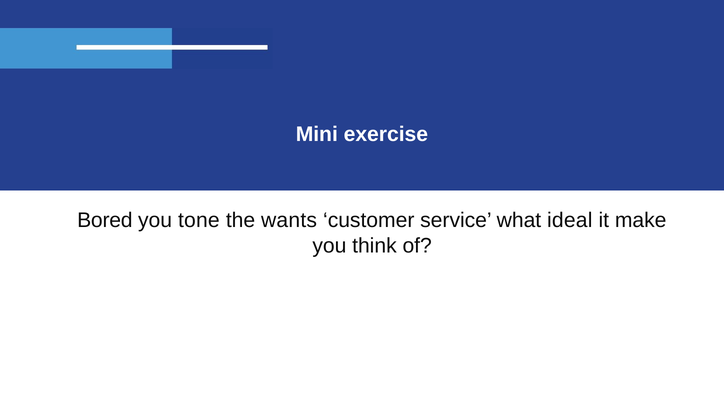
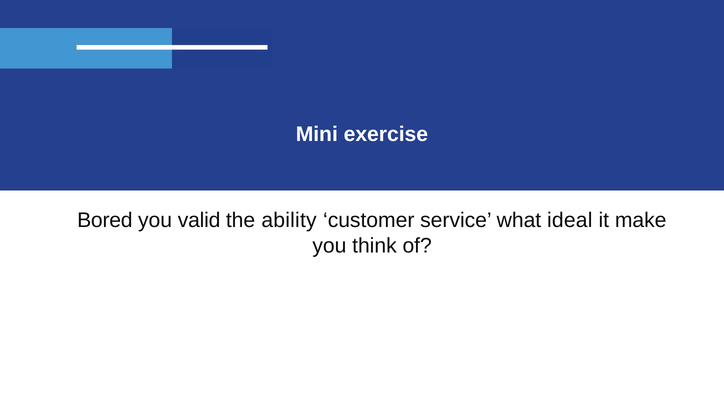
tone: tone -> valid (199, 220)
wants: wants -> ability (289, 220)
